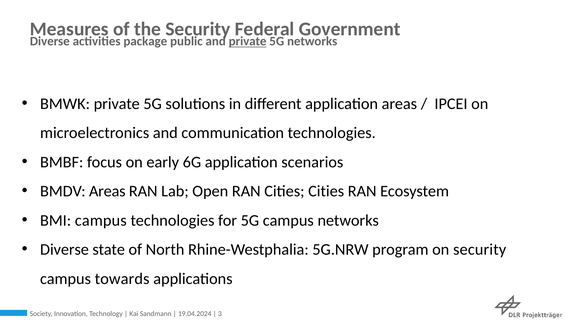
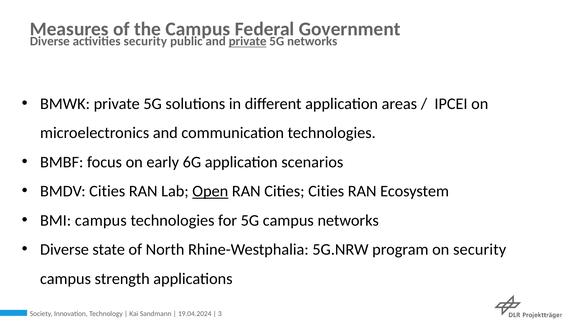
the Security: Security -> Campus (198, 29)
activities package: package -> security (145, 41)
BMDV Areas: Areas -> Cities (107, 192)
Open underline: none -> present (210, 192)
towards: towards -> strength (122, 279)
